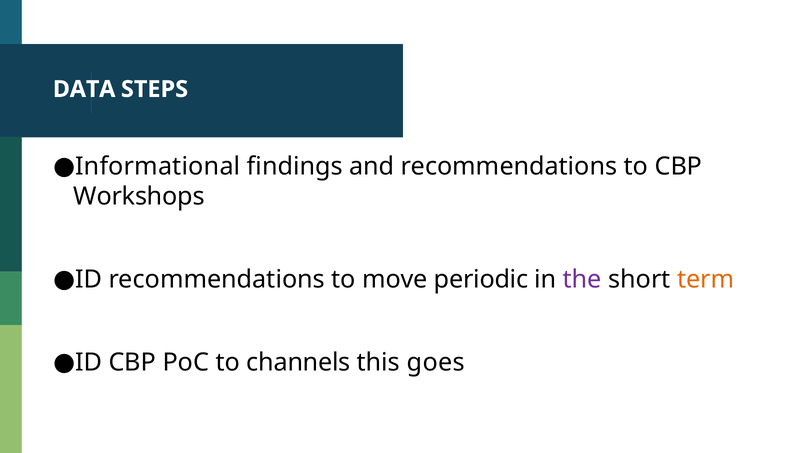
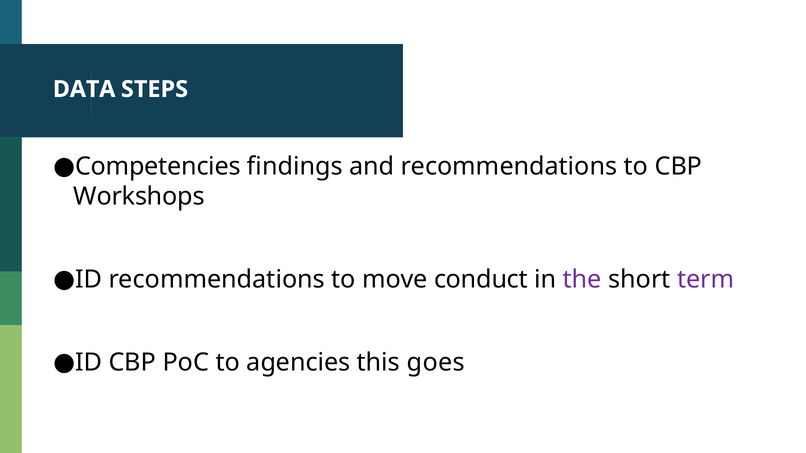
Informational: Informational -> Competencies (158, 167)
periodic: periodic -> conduct (481, 280)
term colour: orange -> purple (706, 280)
channels: channels -> agencies (298, 363)
